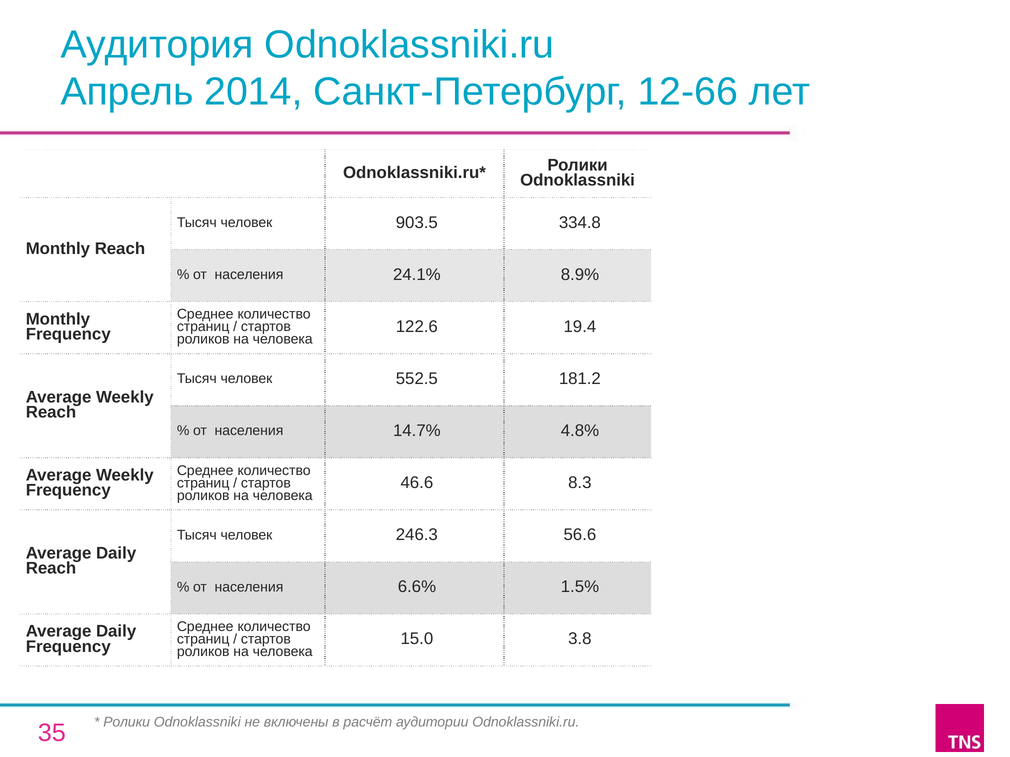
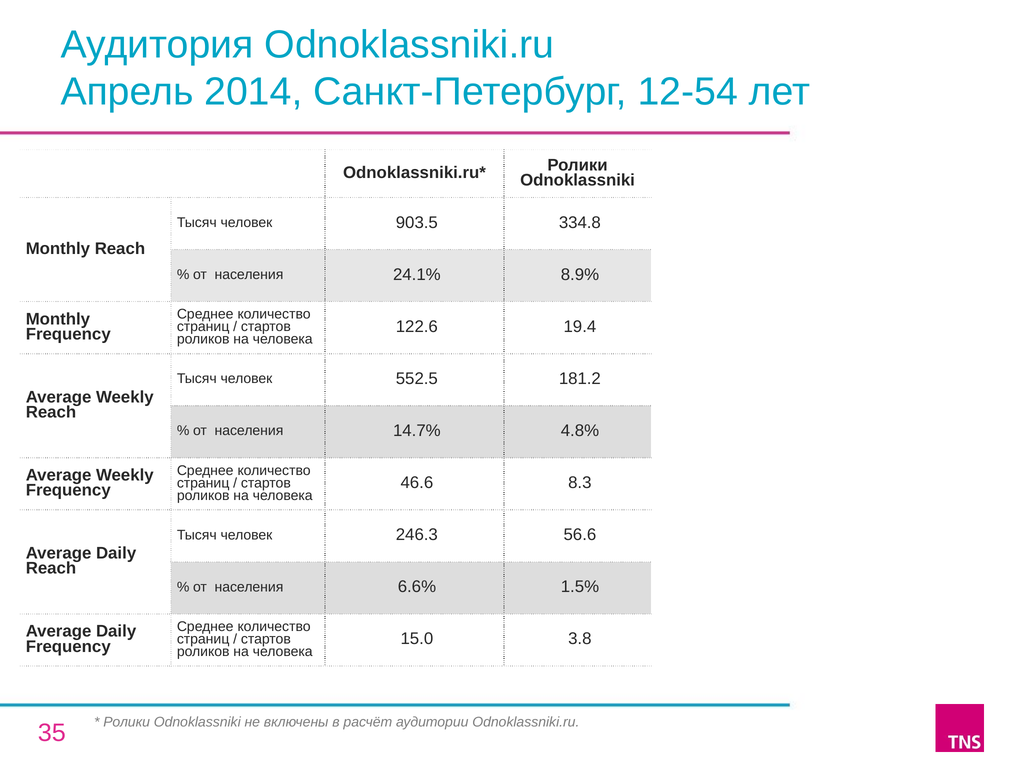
12-66: 12-66 -> 12-54 (688, 92)
